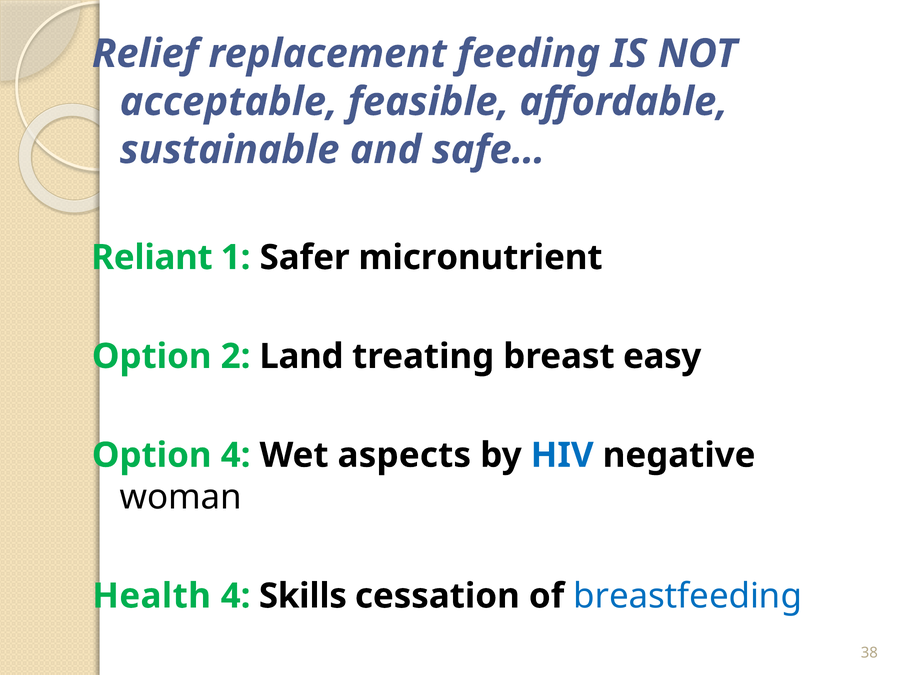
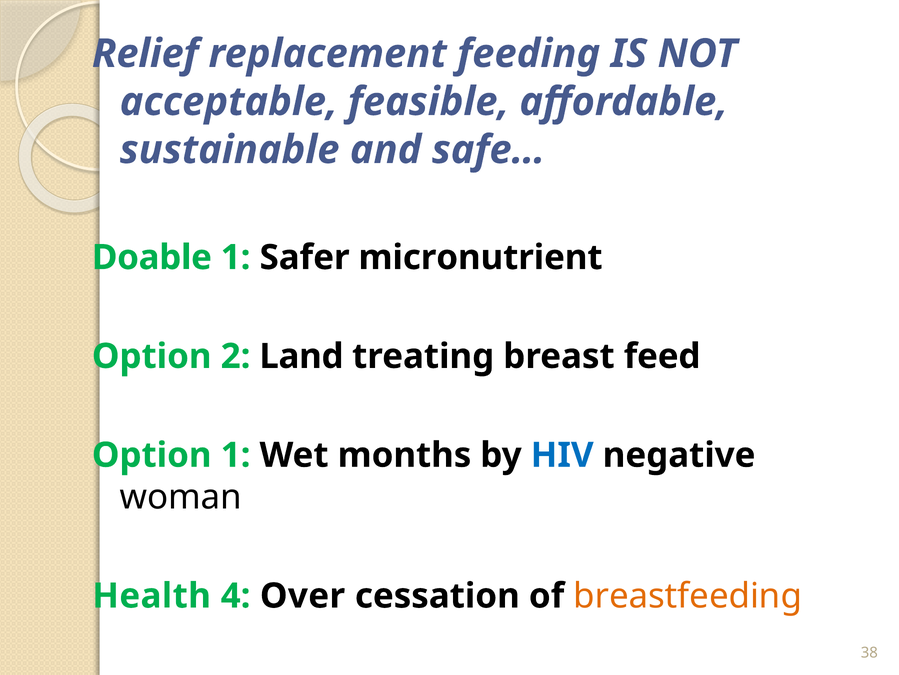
Reliant: Reliant -> Doable (152, 257)
easy: easy -> feed (662, 356)
Option 4: 4 -> 1 (236, 455)
aspects: aspects -> months (404, 455)
Skills: Skills -> Over (303, 595)
breastfeeding colour: blue -> orange (688, 595)
